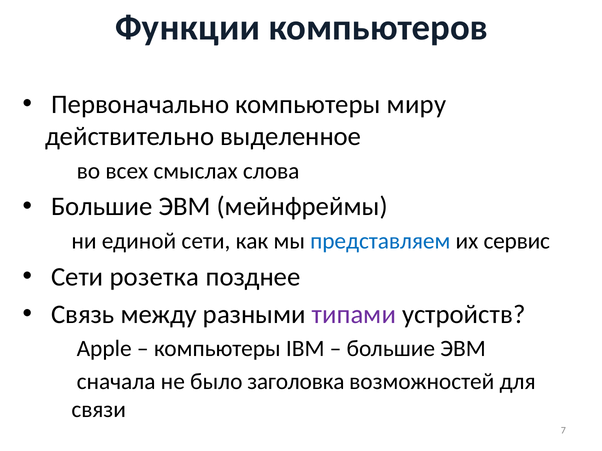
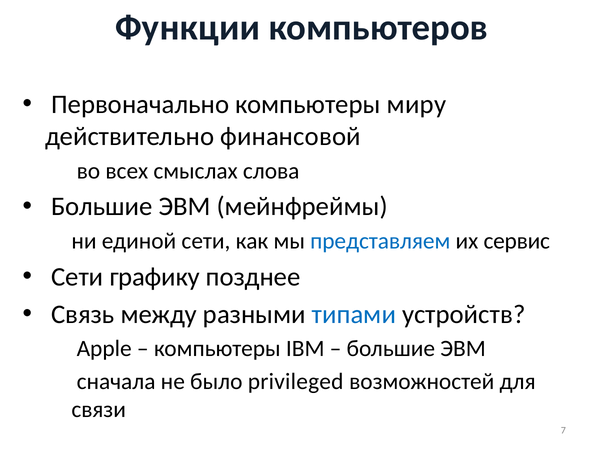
выделенное: выделенное -> финансовой (290, 137)
розетка: розетка -> графику (155, 277)
типами colour: purple -> blue (354, 315)
заголовка: заголовка -> privileged (296, 382)
